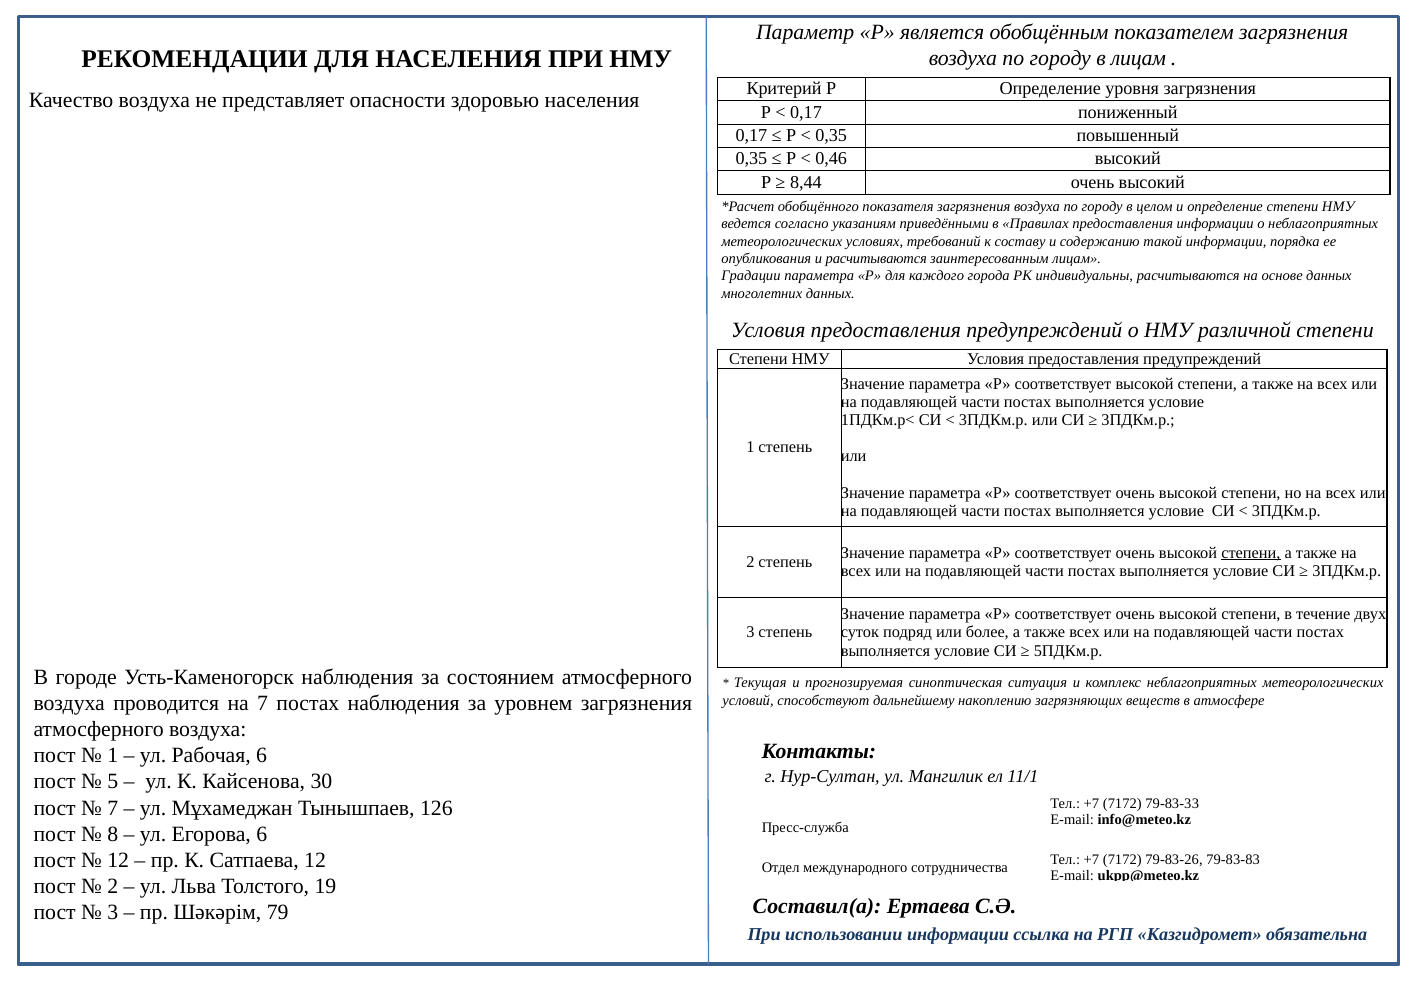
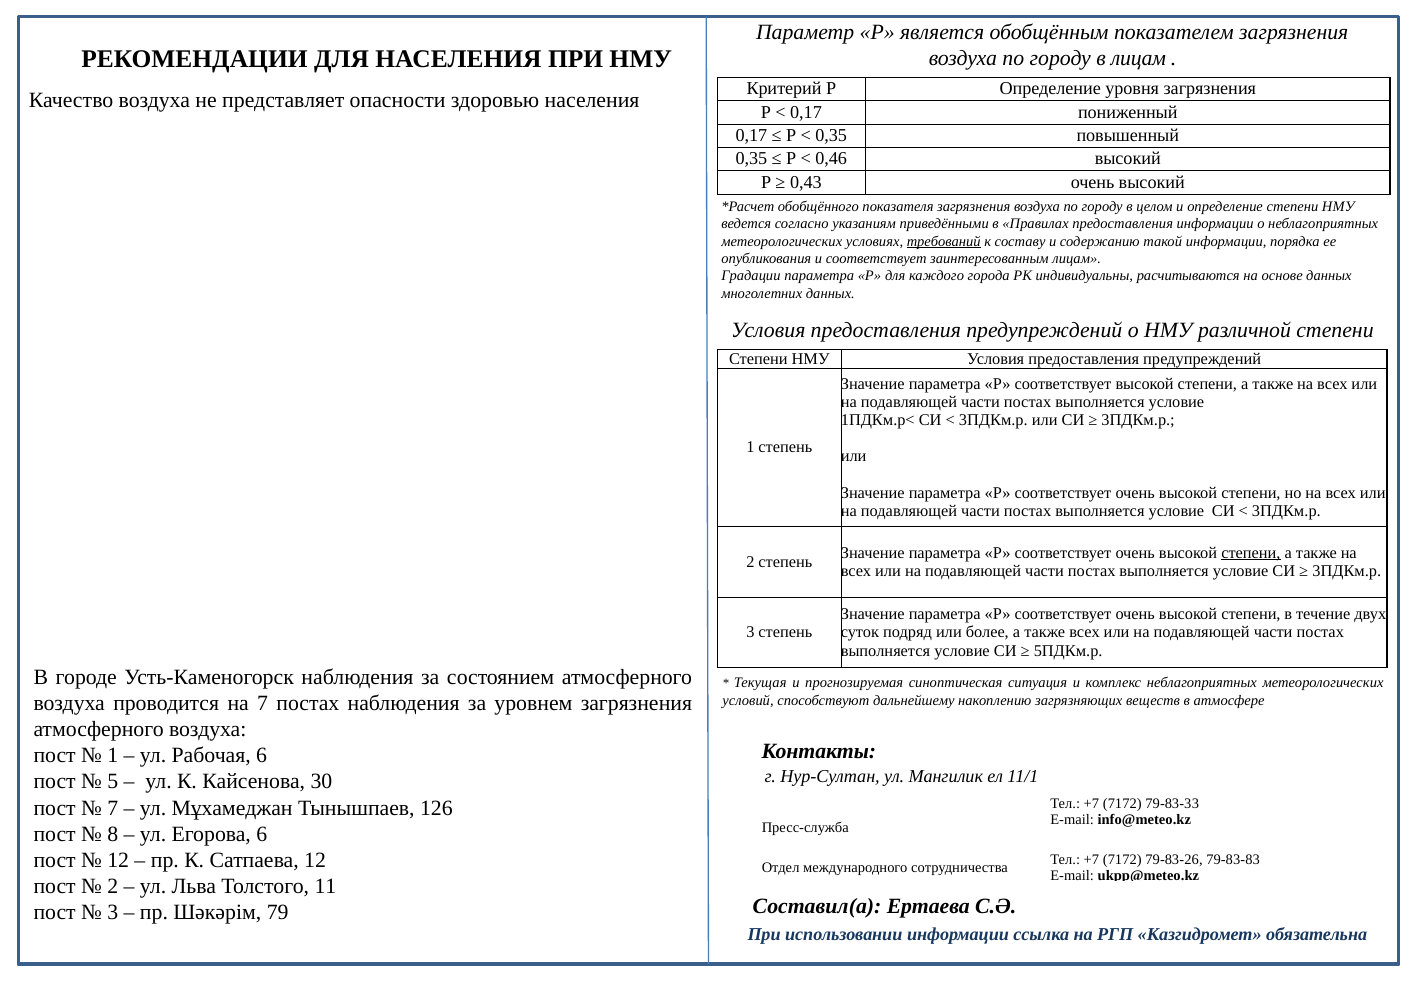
8,44: 8,44 -> 0,43 (806, 182)
требований underline: none -> present (944, 241)
и расчитываются: расчитываются -> соответствует (876, 259)
19: 19 -> 11 (325, 886)
